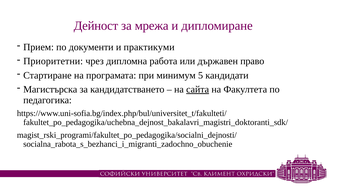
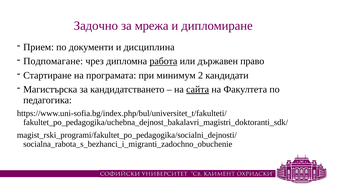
Дейност: Дейност -> Задочно (96, 26)
практикуми: практикуми -> дисциплина (149, 47)
Приоритетни: Приоритетни -> Подпомагане (53, 61)
работа underline: none -> present (163, 61)
5: 5 -> 2 (201, 76)
